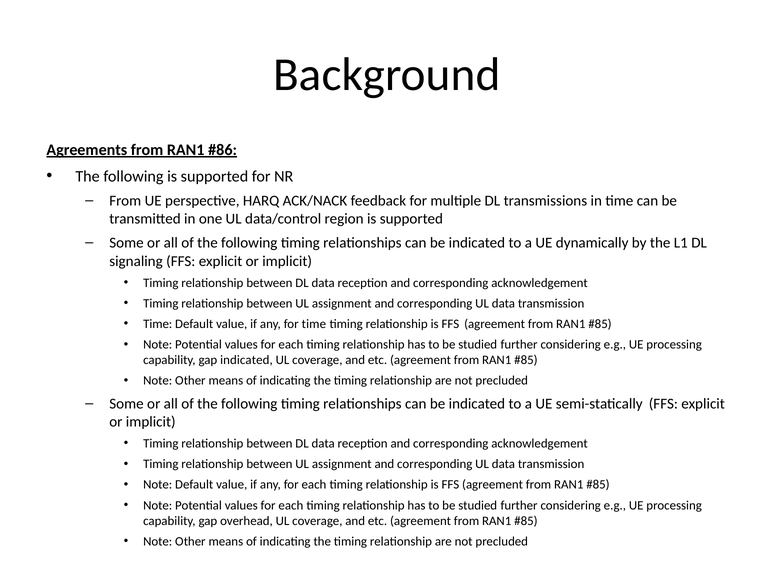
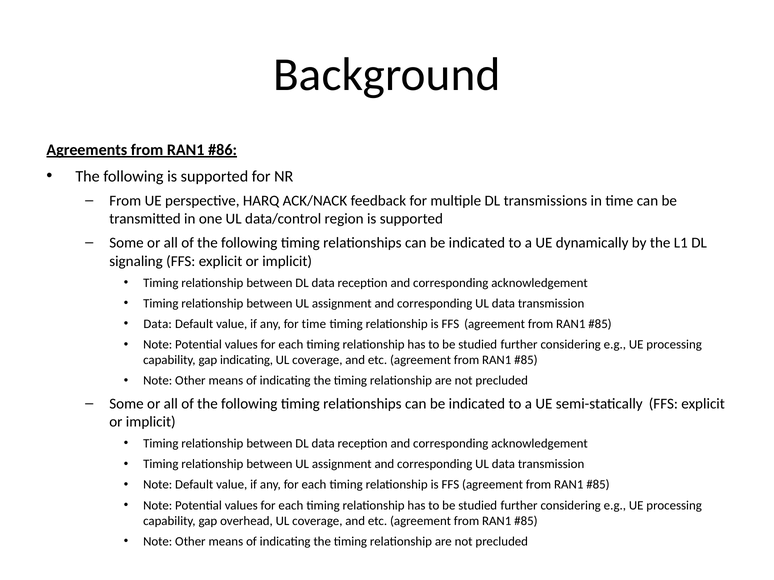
Time: Time -> Data (158, 324)
gap indicated: indicated -> indicating (247, 360)
